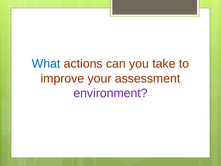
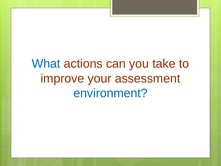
environment colour: purple -> blue (110, 93)
